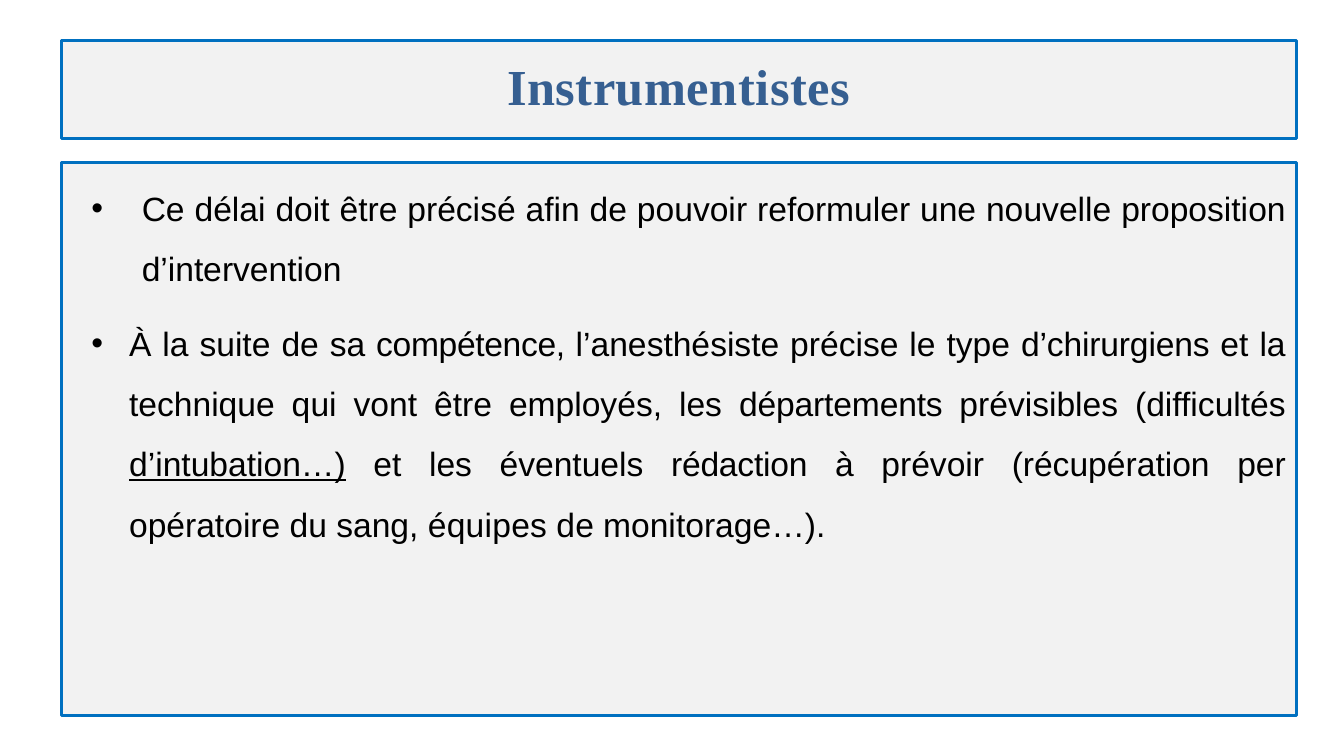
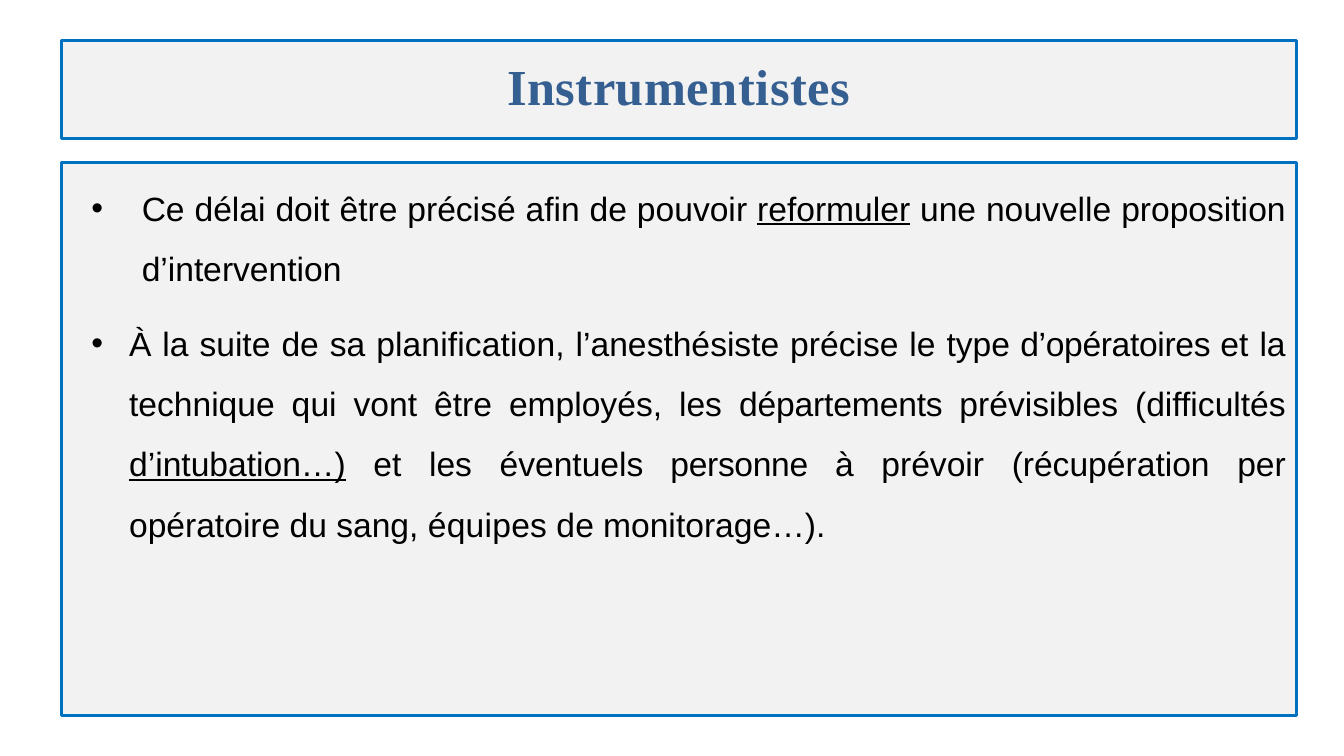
reformuler underline: none -> present (834, 210)
compétence: compétence -> planification (470, 345)
d’chirurgiens: d’chirurgiens -> d’opératoires (1115, 345)
rédaction: rédaction -> personne (739, 466)
